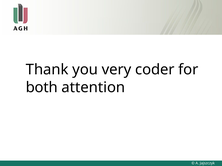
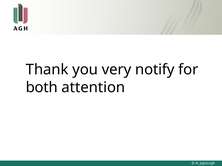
coder: coder -> notify (155, 70)
